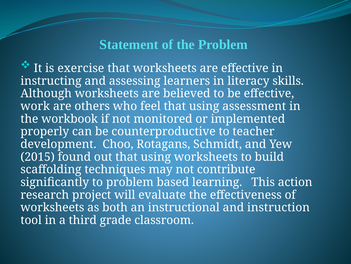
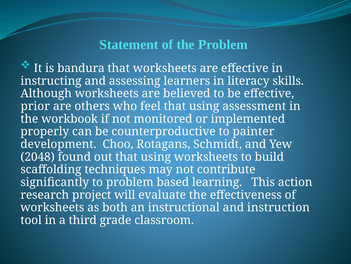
exercise: exercise -> bandura (81, 68)
work: work -> prior (35, 106)
teacher: teacher -> painter (253, 131)
2015: 2015 -> 2048 (38, 156)
